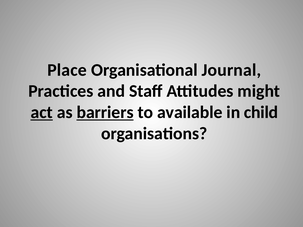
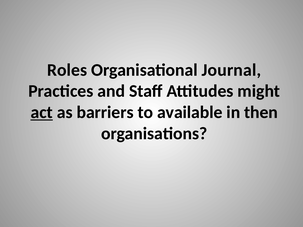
Place: Place -> Roles (67, 70)
barriers underline: present -> none (105, 112)
child: child -> then (261, 112)
